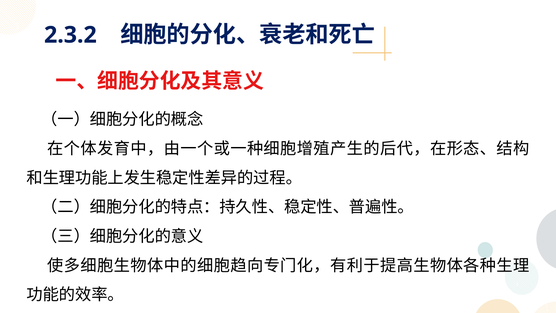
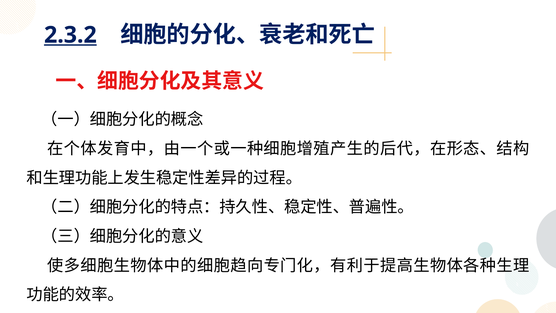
2.3.2 underline: none -> present (70, 35)
